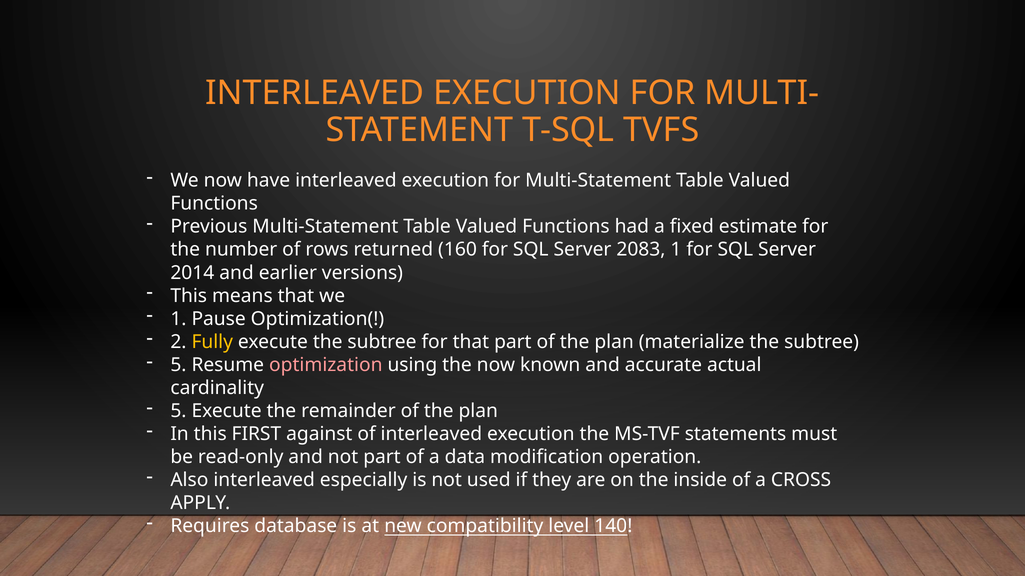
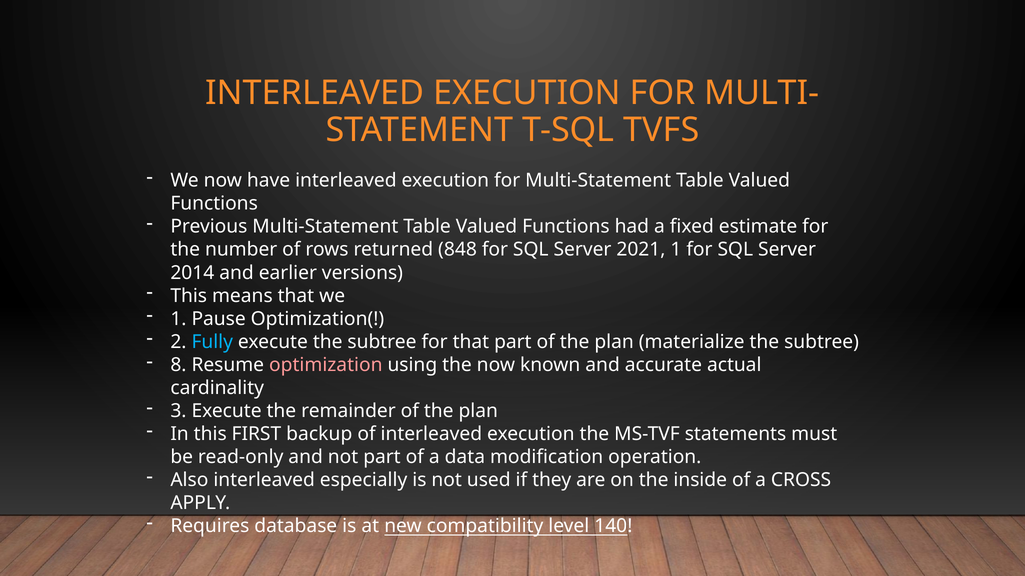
160: 160 -> 848 (457, 250)
2083: 2083 -> 2021 (641, 250)
Fully colour: yellow -> light blue (212, 342)
5: 5 -> 8 (178, 365)
5: 5 -> 3 (178, 411)
against: against -> backup (319, 434)
